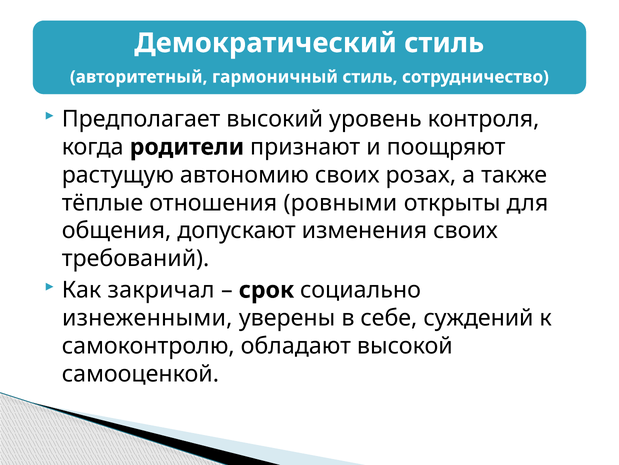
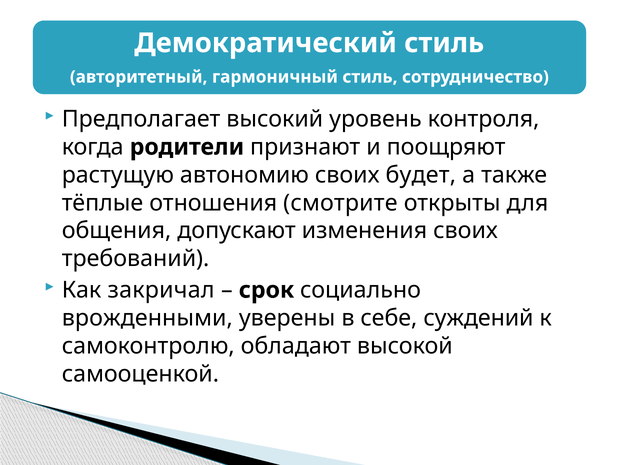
розах: розах -> будет (421, 175)
ровными: ровными -> смотрите (340, 203)
изнеженными: изнеженными -> врожденными (147, 317)
